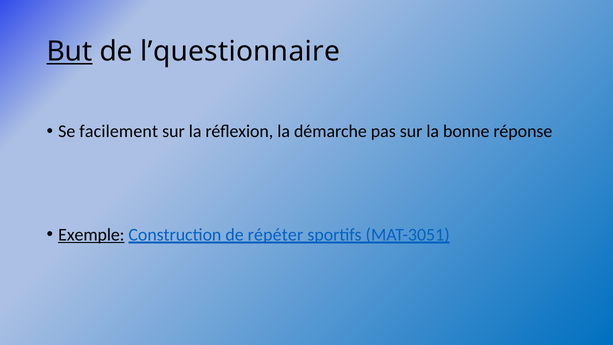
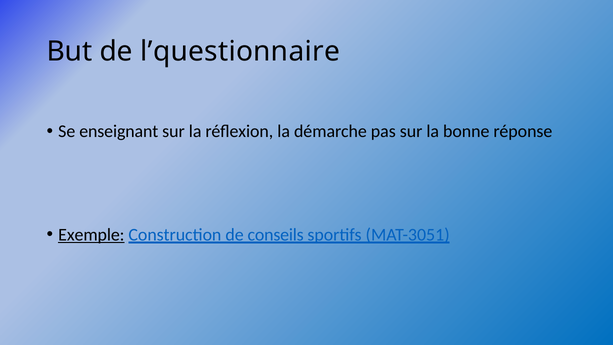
But underline: present -> none (70, 51)
facilement: facilement -> enseignant (119, 131)
répéter: répéter -> conseils (276, 235)
